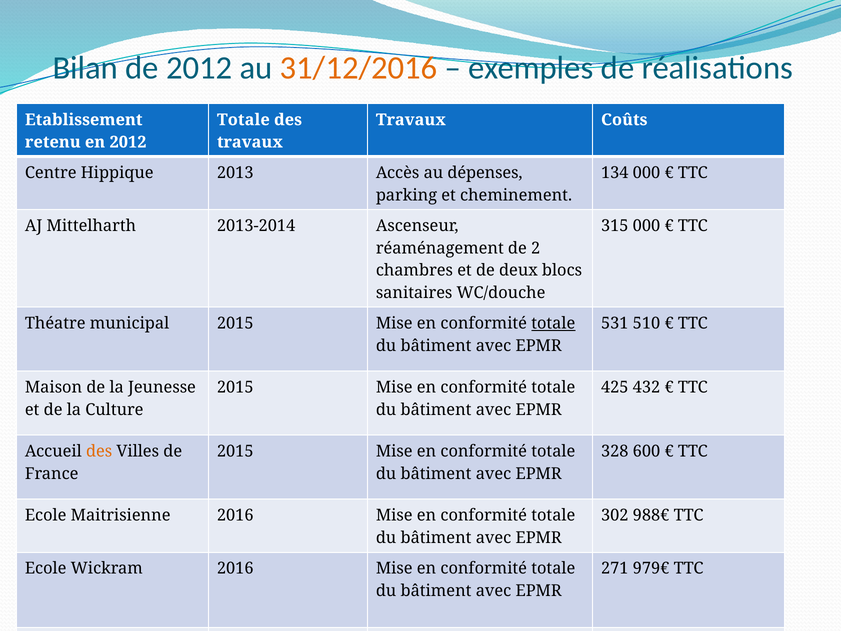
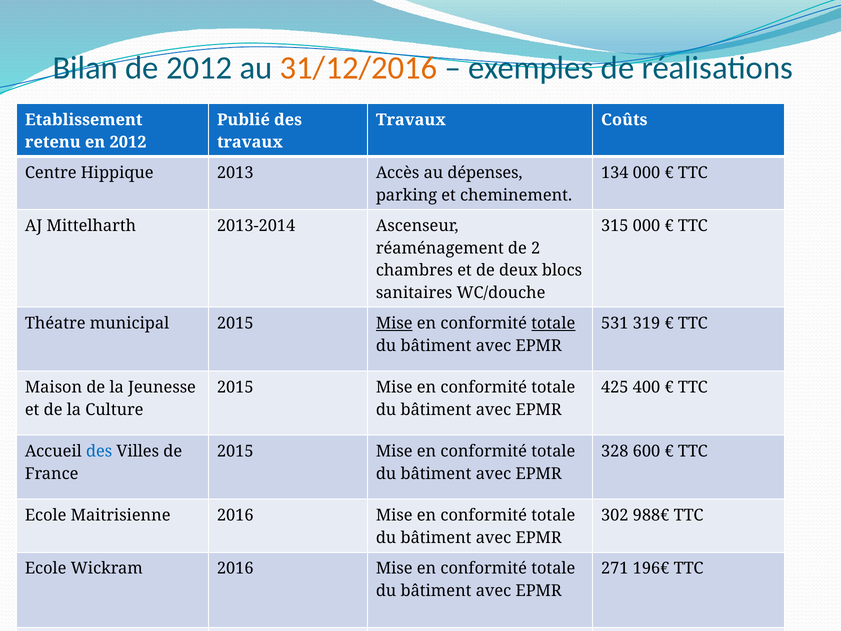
Totale: Totale -> Publié (243, 120)
Mise underline: none -> present (394, 323)
510: 510 -> 319 (646, 323)
432: 432 -> 400 (646, 387)
des colour: orange -> blue (99, 451)
979€: 979€ -> 196€ (651, 568)
